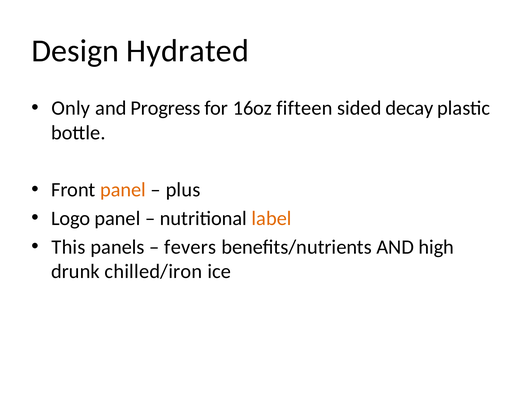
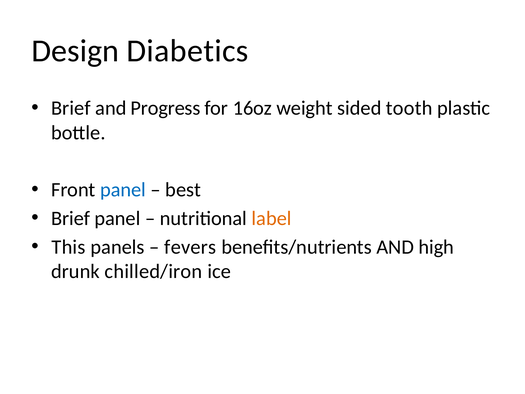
Hydrated: Hydrated -> Diabetics (188, 51)
Only: Only -> Brief (71, 108)
fifteen: fifteen -> weight (305, 108)
decay: decay -> tooth (409, 108)
panel colour: orange -> blue (123, 190)
plus: plus -> best (183, 190)
Logo: Logo -> Brief (71, 218)
